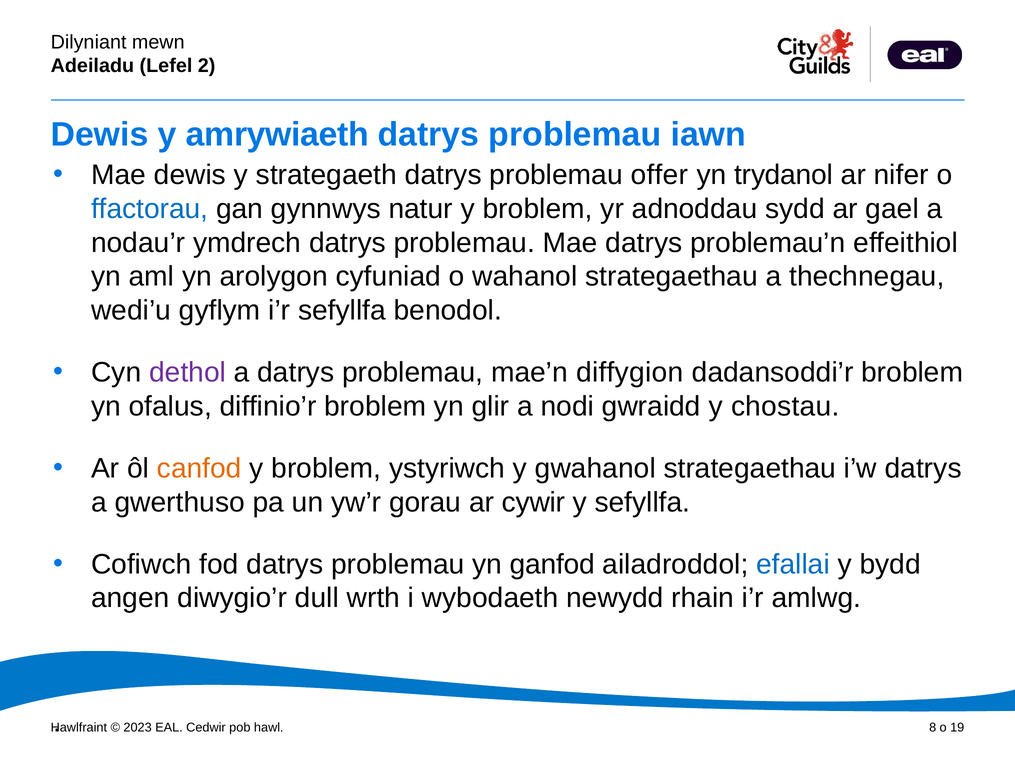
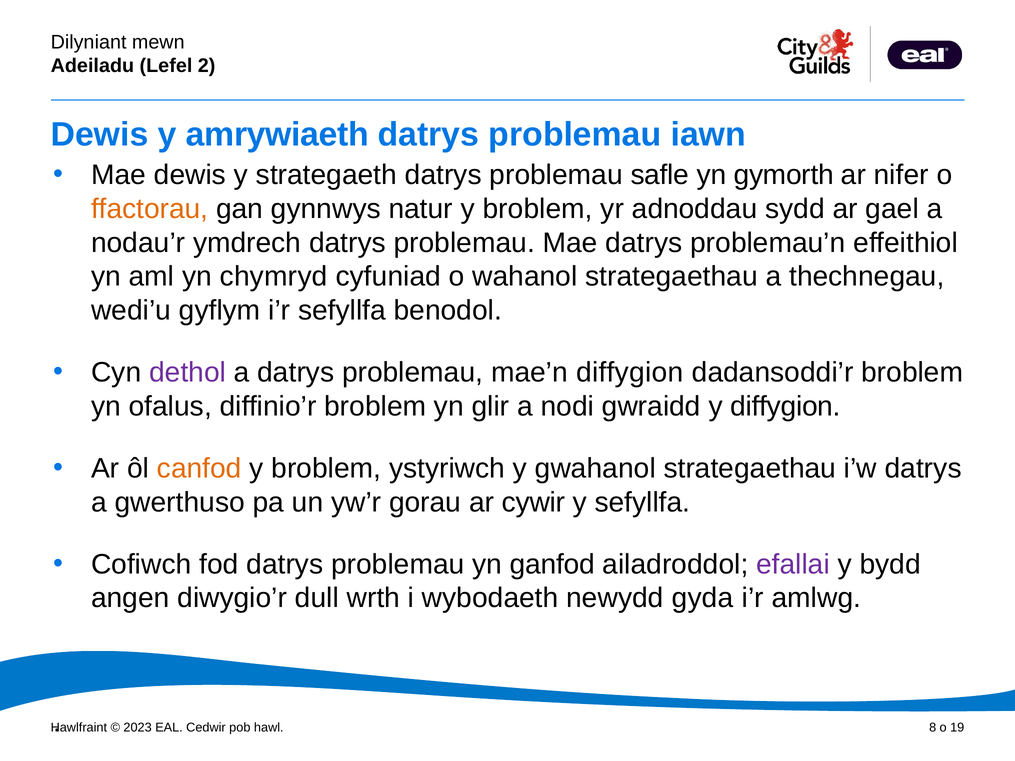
offer: offer -> safle (660, 175)
trydanol: trydanol -> gymorth (784, 175)
ffactorau colour: blue -> orange (150, 209)
arolygon: arolygon -> chymryd (274, 277)
y chostau: chostau -> diffygion (786, 407)
efallai colour: blue -> purple (793, 564)
rhain: rhain -> gyda (703, 598)
